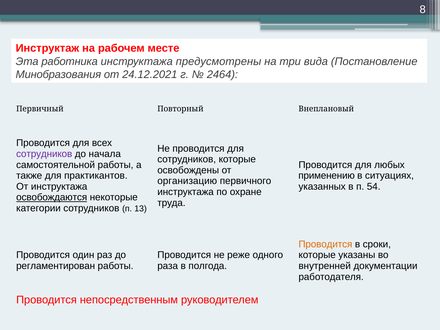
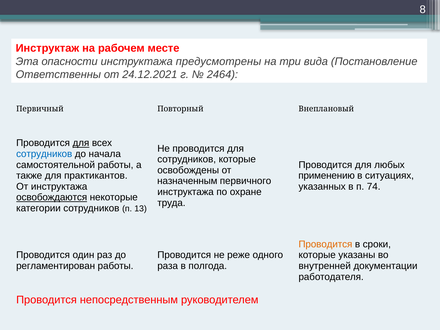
работника: работника -> опасности (70, 61)
Минобразования: Минобразования -> Ответственны (58, 75)
для underline: none -> present (81, 143)
сотрудников colour: purple -> blue (44, 154)
организацию: организацию -> назначенным (187, 181)
54: 54 -> 74 (374, 187)
